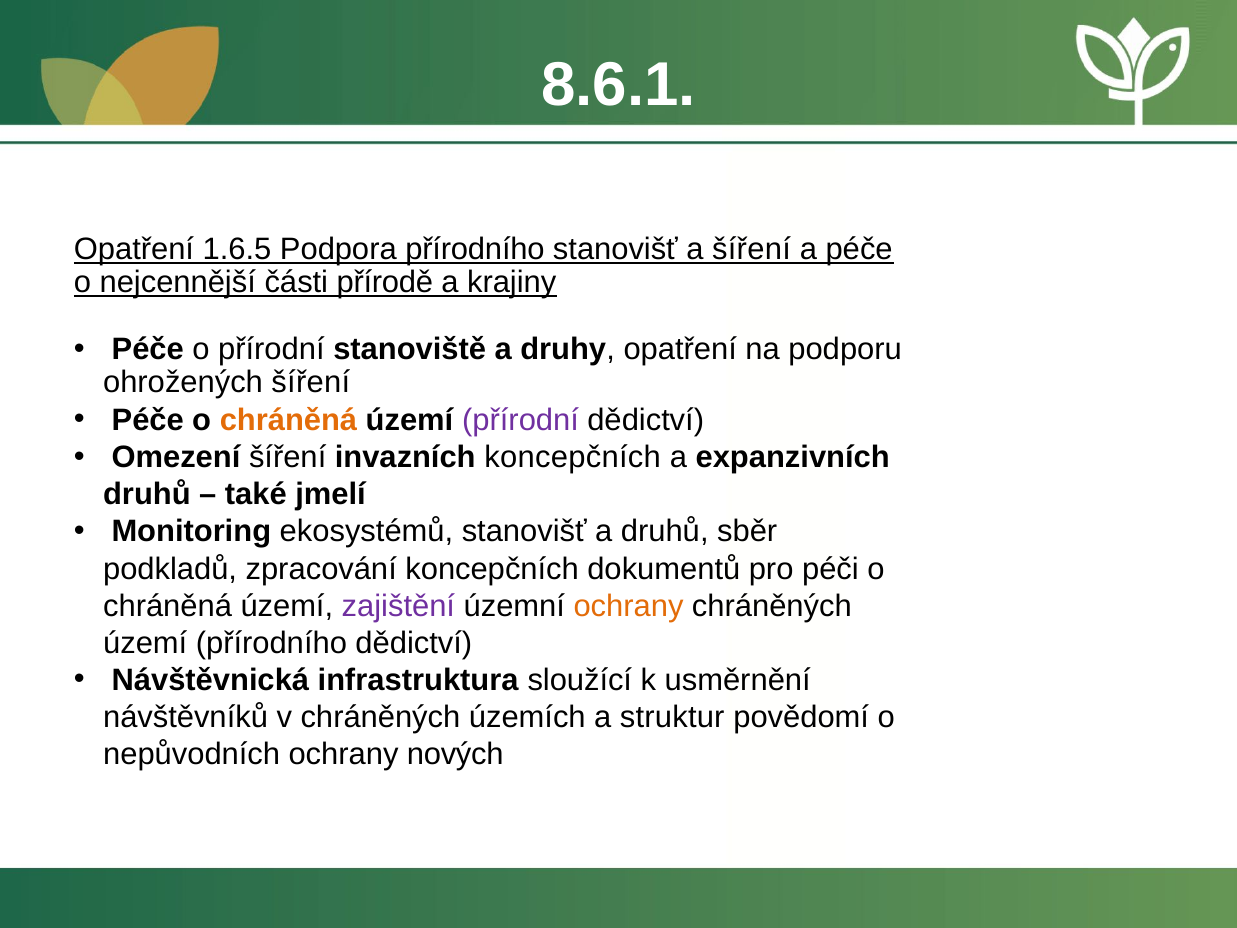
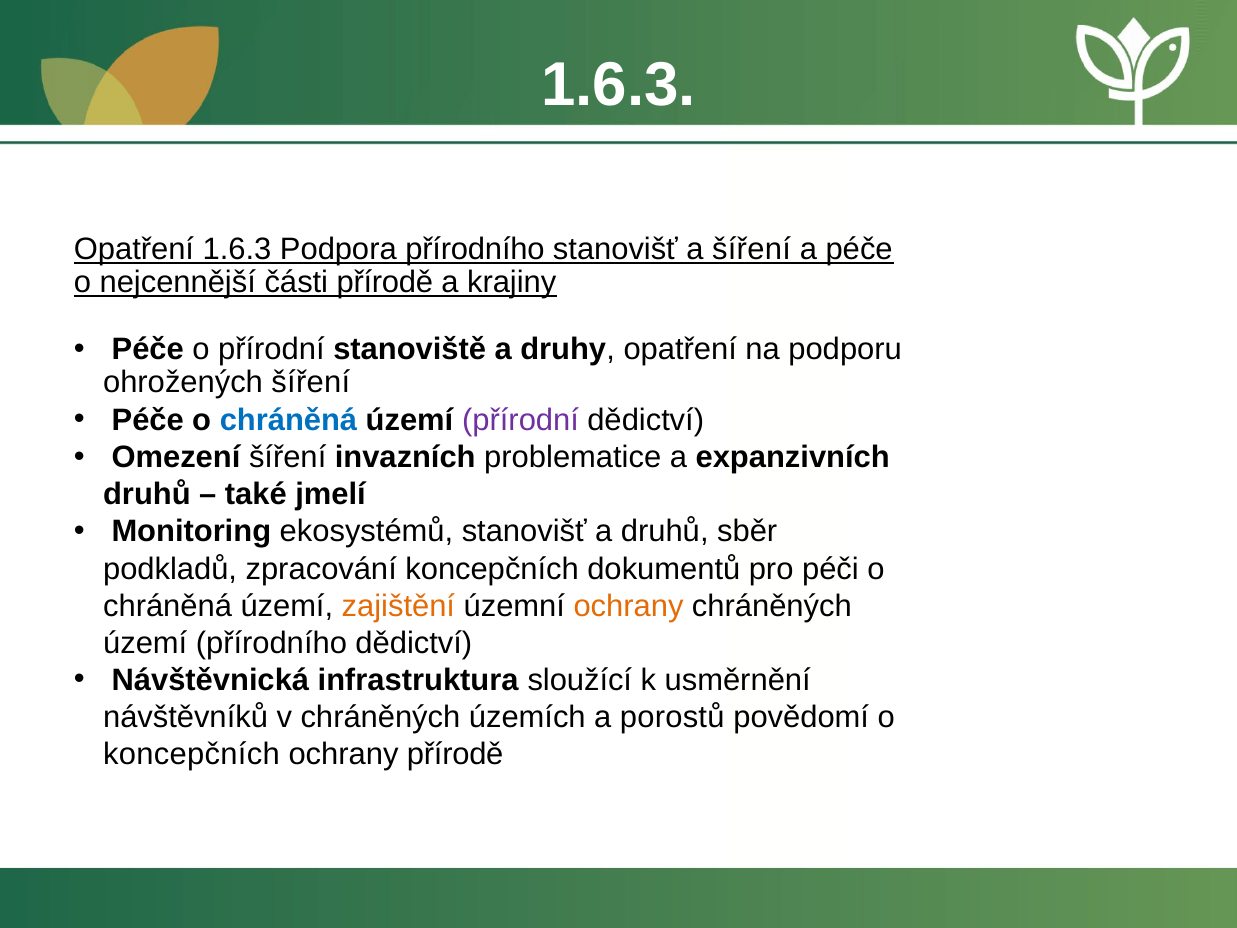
8.6.1: 8.6.1 -> 1.6.3 (618, 85)
Opatření 1.6.5: 1.6.5 -> 1.6.3 (237, 249)
chráněná colour: orange -> blue (288, 420)
invazních koncepčních: koncepčních -> problematice (573, 457)
zajištění colour: purple -> orange (398, 606)
struktur: struktur -> porostů (672, 717)
nepůvodních: nepůvodních -> koncepčních (191, 754)
ochrany nových: nových -> přírodě (455, 754)
